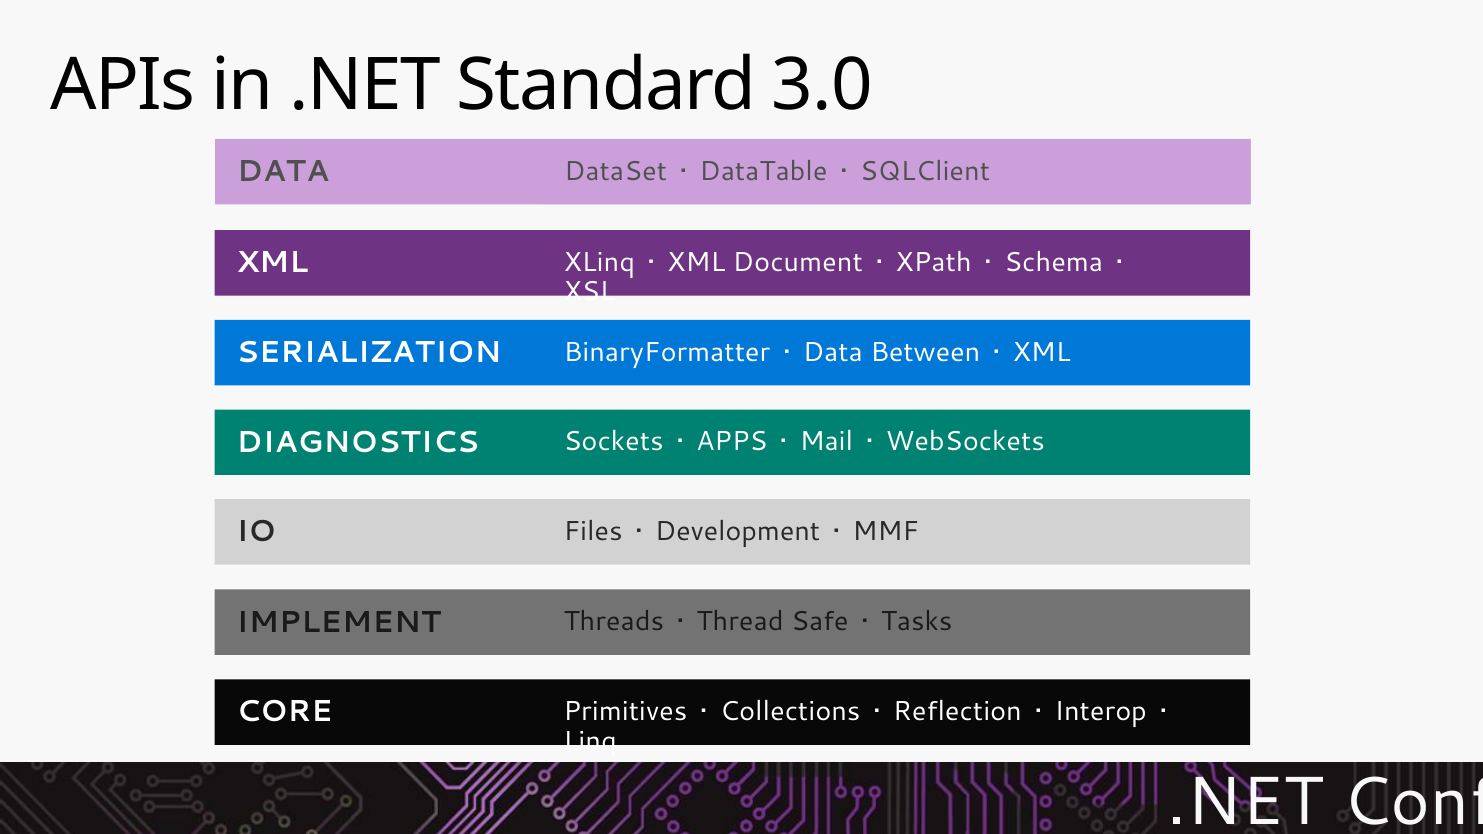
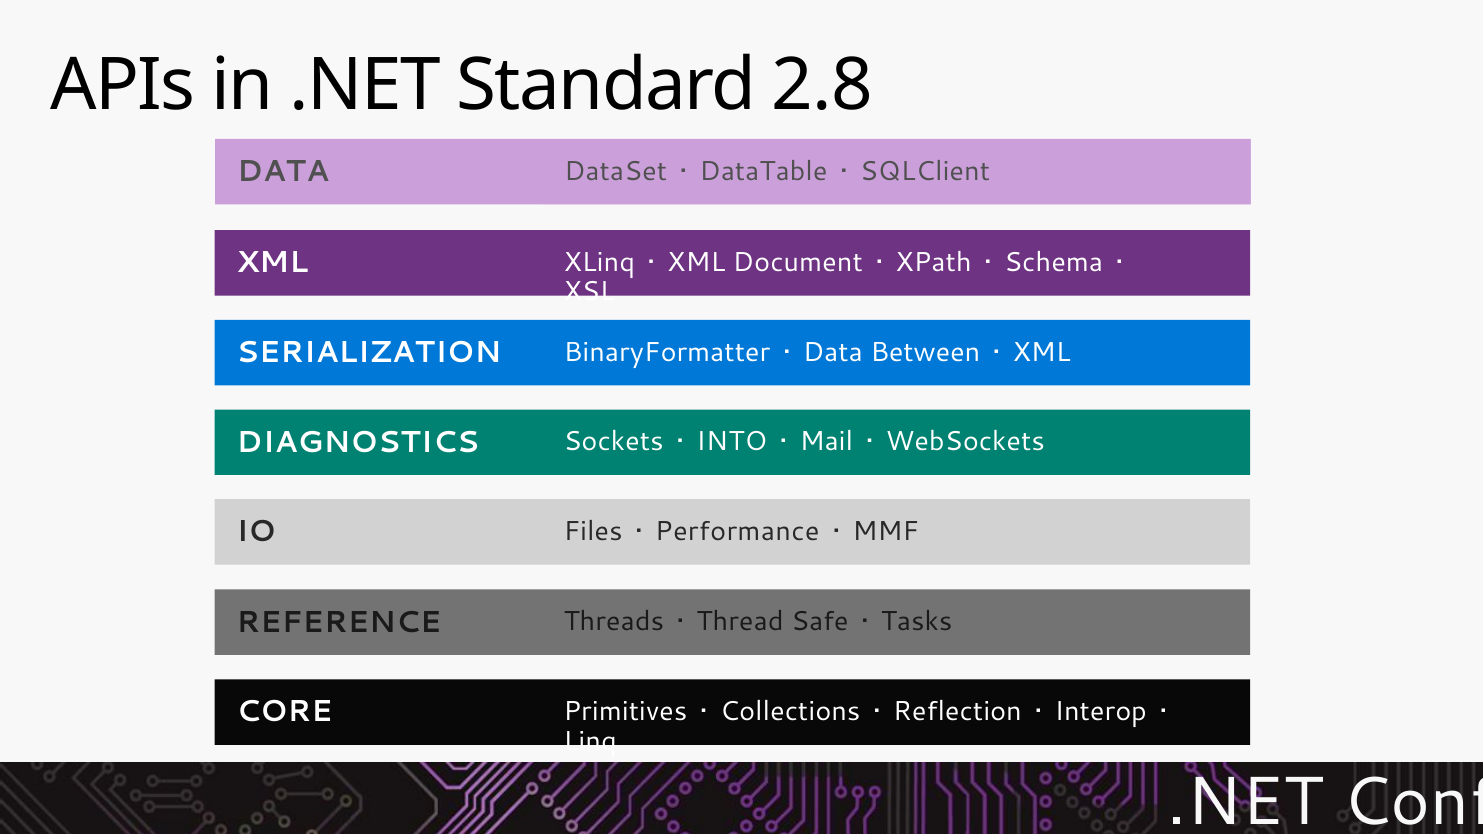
3.0: 3.0 -> 2.8 (822, 85)
APPS: APPS -> INTO (732, 442)
Development: Development -> Performance (737, 532)
IMPLEMENT: IMPLEMENT -> REFERENCE (339, 622)
